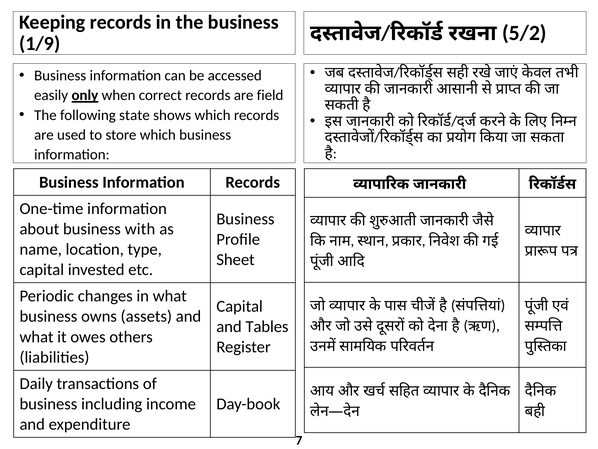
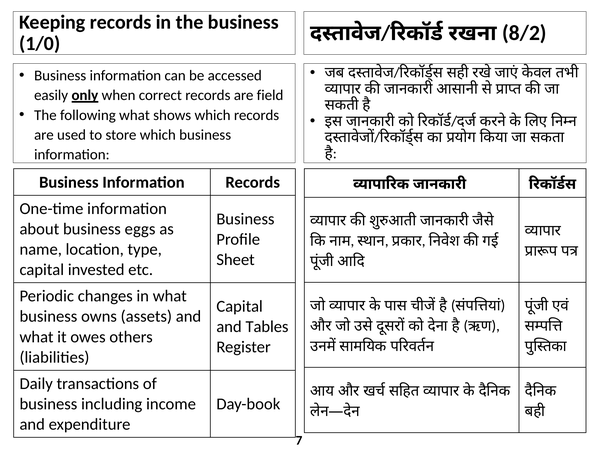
5/2: 5/2 -> 8/2 (524, 33)
1/9: 1/9 -> 1/0 (40, 44)
following state: state -> what (135, 115)
with: with -> eggs (140, 229)
